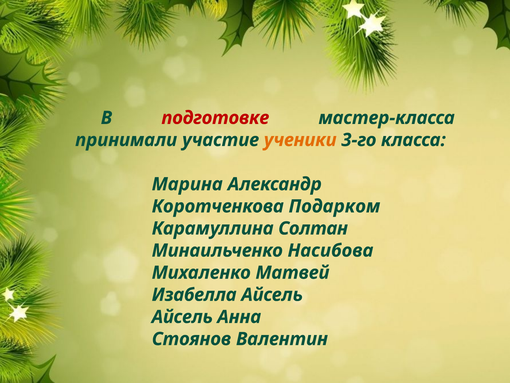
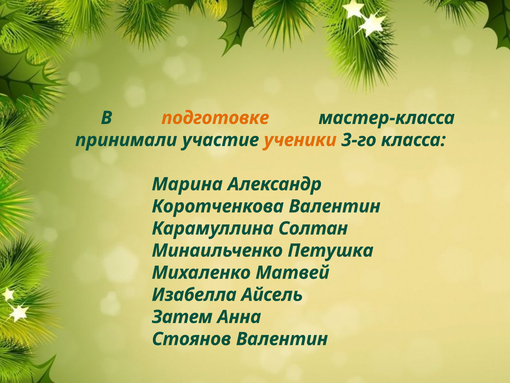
подготовке colour: red -> orange (215, 118)
Коротченкова Подарком: Подарком -> Валентин (335, 206)
Насибова: Насибова -> Петушка (331, 250)
Айсель: Айсель -> Затем (182, 317)
